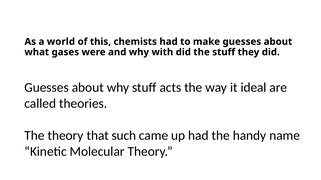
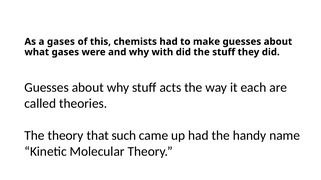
a world: world -> gases (61, 42)
ideal: ideal -> each (253, 88)
